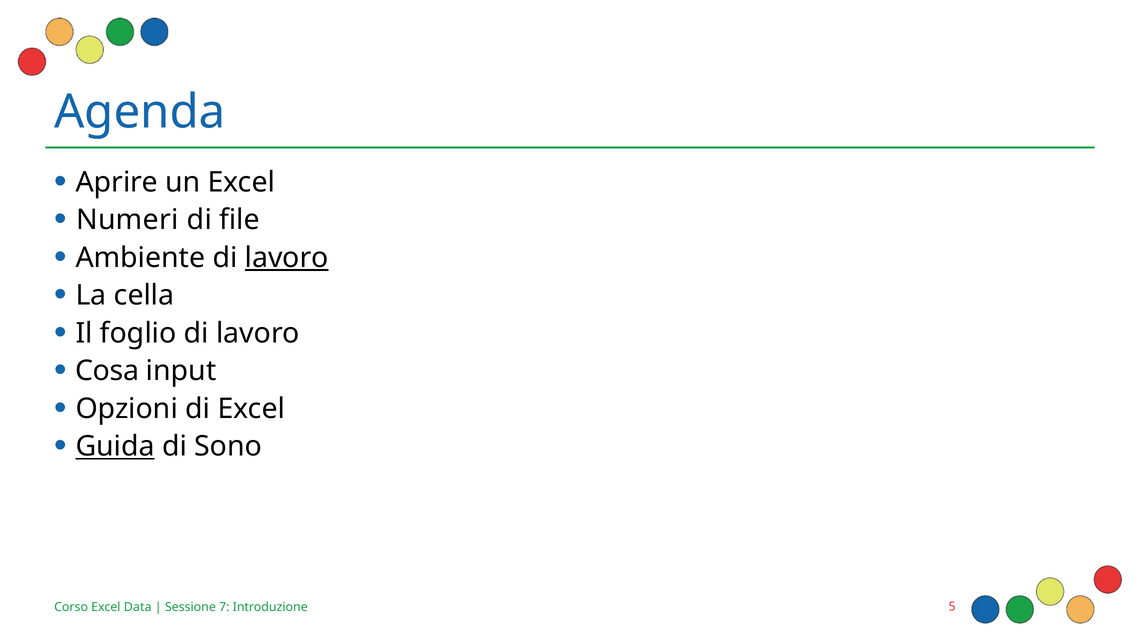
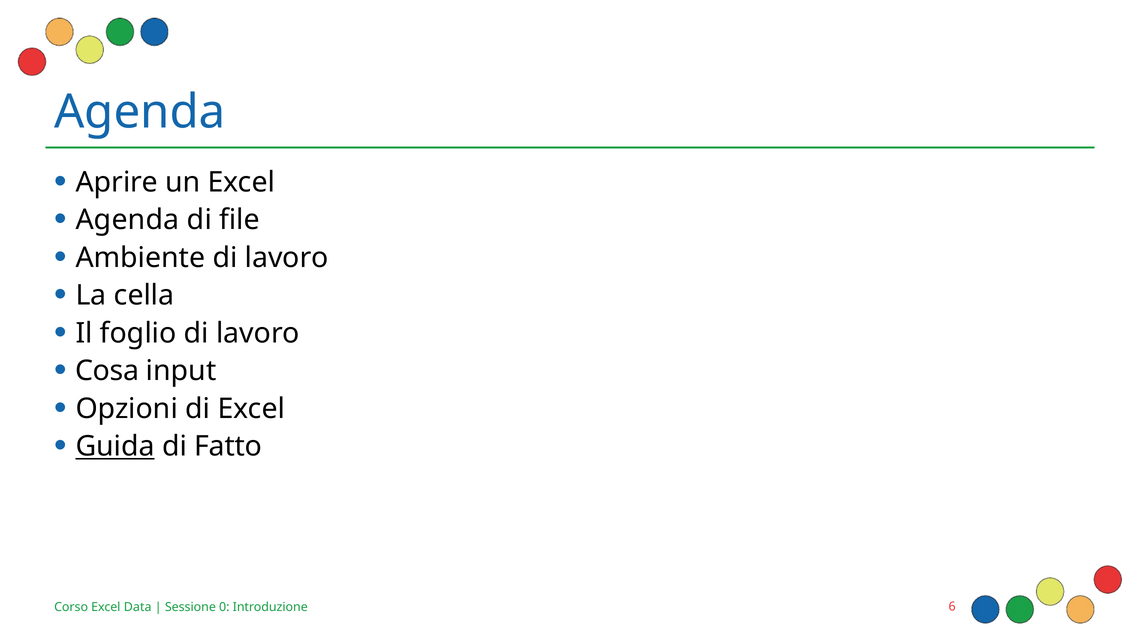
Numeri: Numeri -> Agenda (127, 220)
lavoro underline: present -> none (287, 258)
Sono: Sono -> Fatto (228, 447)
7: 7 -> 0 (224, 607)
5: 5 -> 6 (952, 607)
